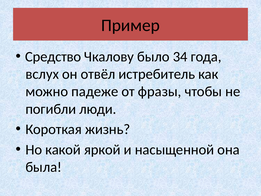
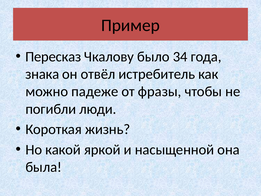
Средство: Средство -> Пересказ (53, 57)
вслух: вслух -> знака (42, 74)
